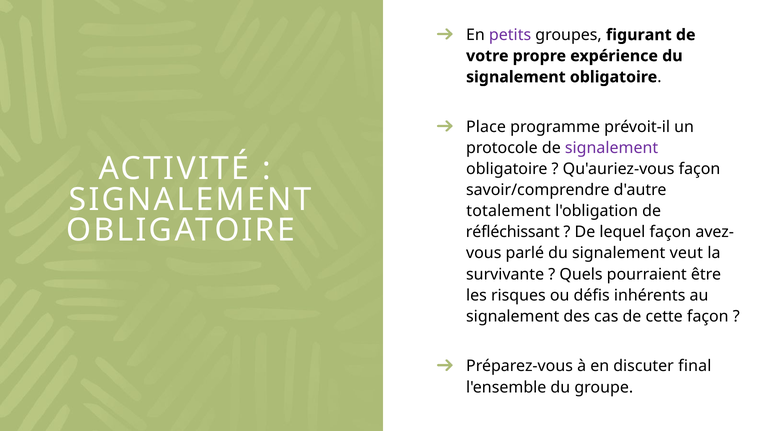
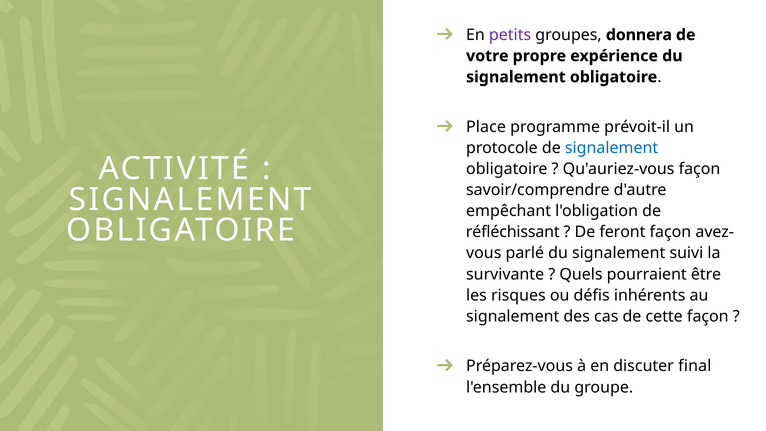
figurant: figurant -> donnera (639, 35)
signalement colour: purple -> blue (612, 148)
totalement: totalement -> empêchant (509, 211)
lequel: lequel -> feront (622, 232)
veut: veut -> suivi (686, 253)
